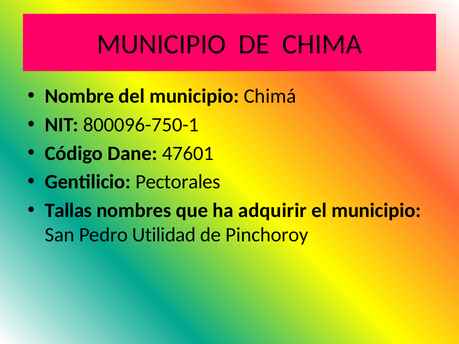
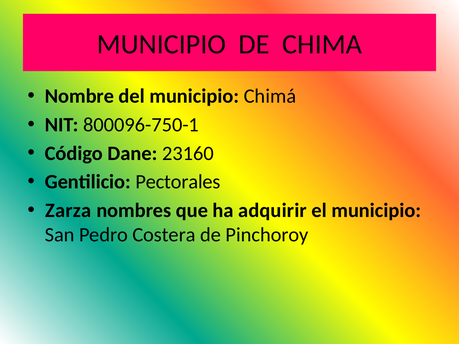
47601: 47601 -> 23160 (188, 153)
Tallas: Tallas -> Zarza (68, 211)
Utilidad: Utilidad -> Costera (164, 235)
